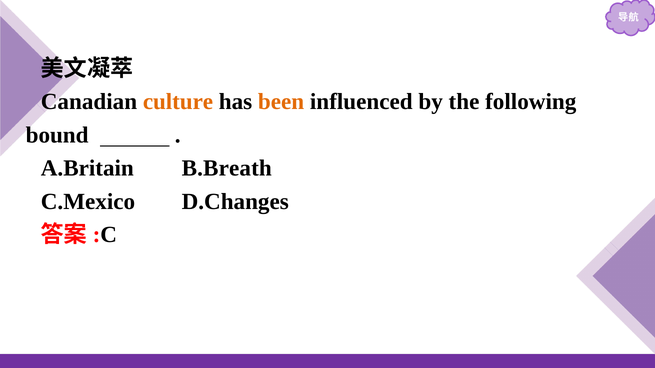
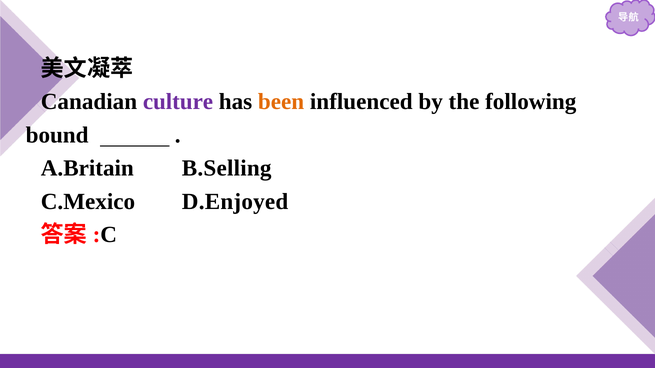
culture colour: orange -> purple (178, 102)
B.Breath: B.Breath -> B.Selling (227, 168)
D.Changes: D.Changes -> D.Enjoyed (235, 202)
